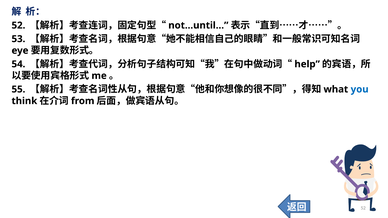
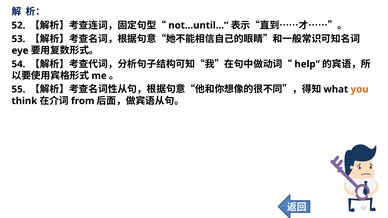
you colour: blue -> orange (360, 89)
